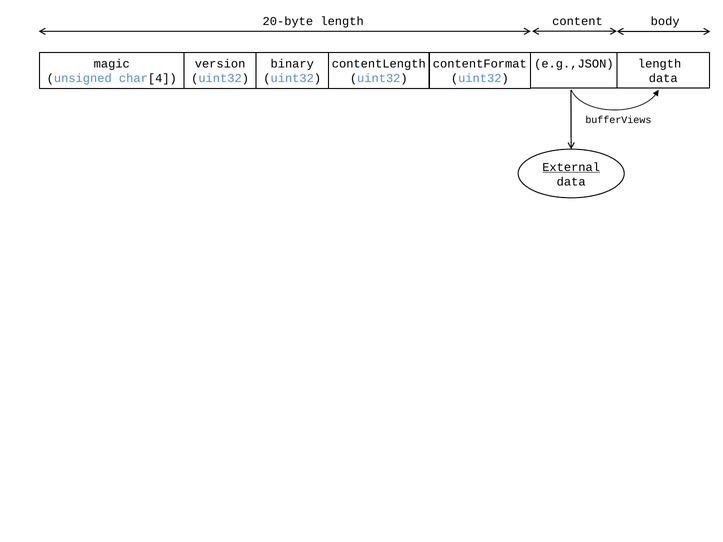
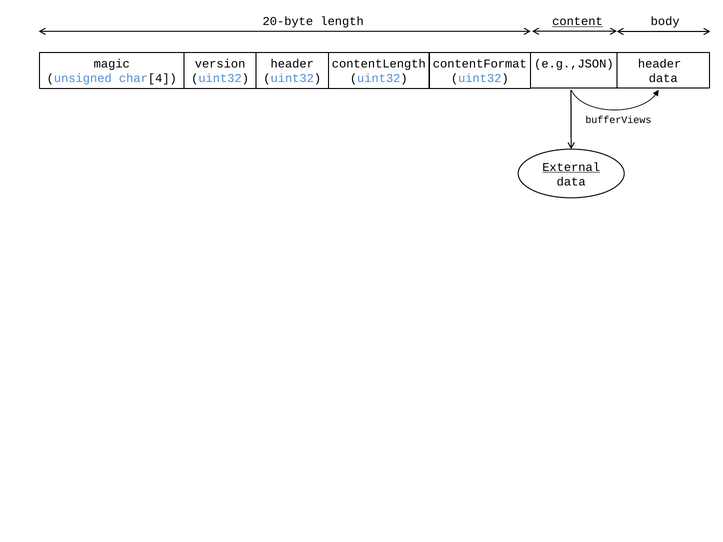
content underline: none -> present (577, 22)
binary: binary -> header (292, 64)
e.g.,JSON length: length -> header (660, 64)
